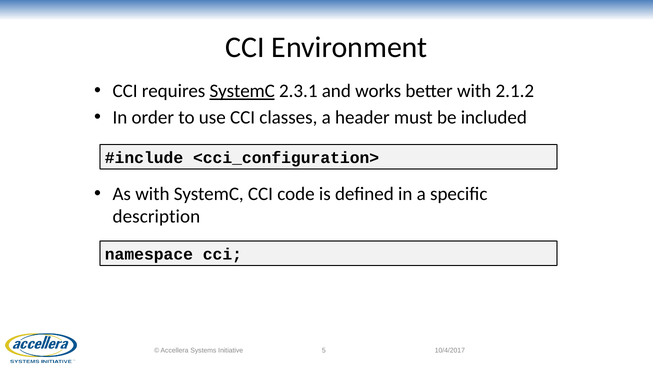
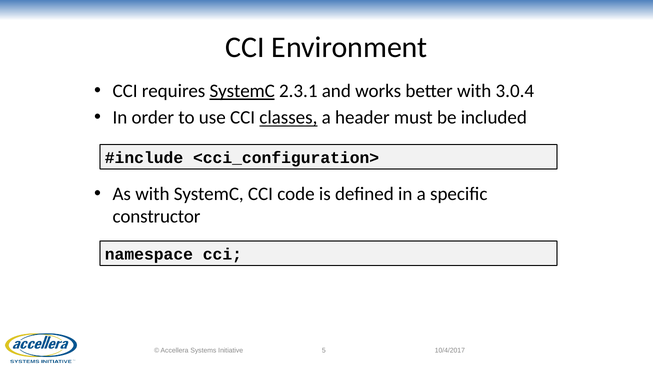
2.1.2: 2.1.2 -> 3.0.4 (515, 91)
classes underline: none -> present (288, 118)
description: description -> constructor (157, 217)
